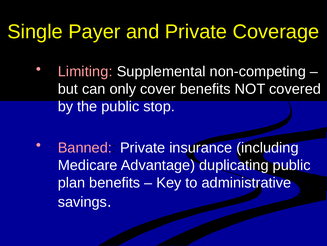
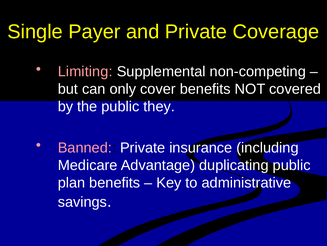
stop: stop -> they (159, 106)
